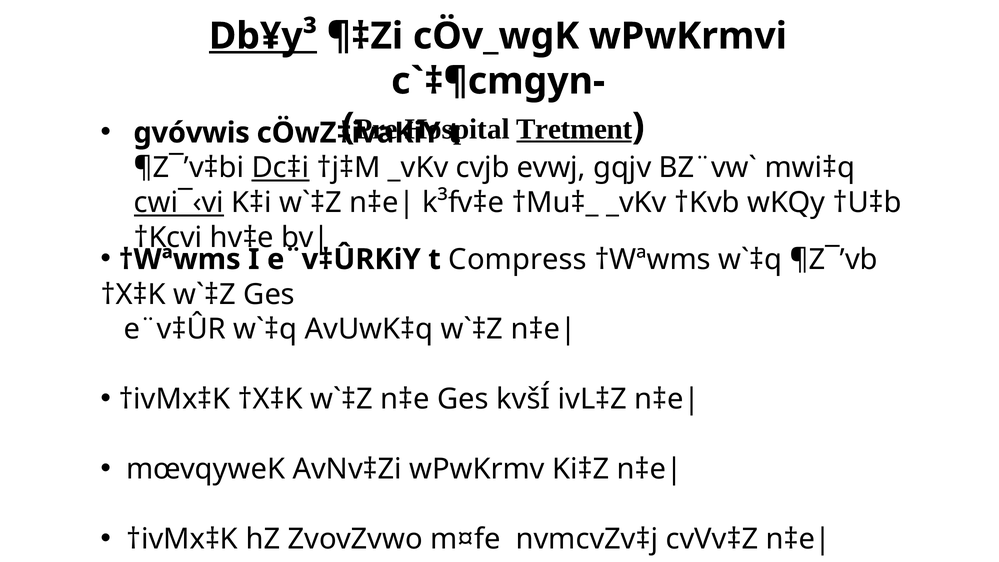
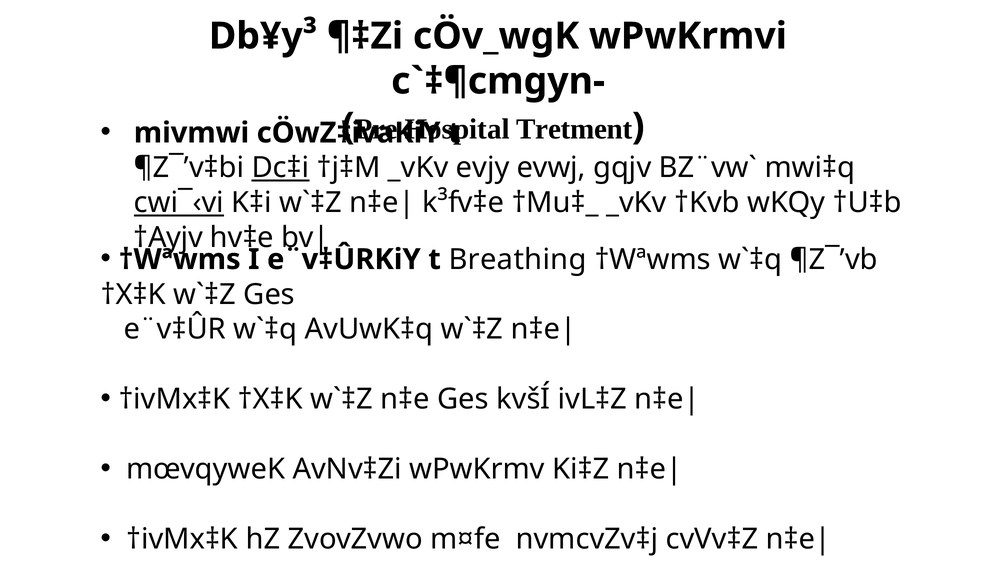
Db¥y³ underline: present -> none (263, 36)
gvóvwis: gvóvwis -> mivmwi (191, 133)
Tretment underline: present -> none (574, 129)
cvjb: cvjb -> evjy (483, 168)
†Kcvi: †Kcvi -> †Ayjv (168, 238)
Compress: Compress -> Breathing (518, 259)
